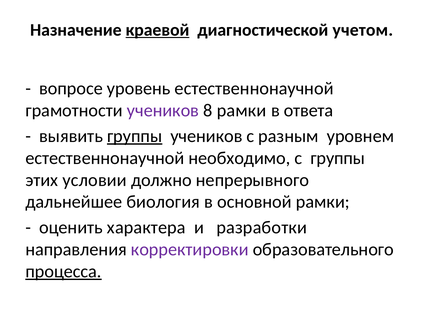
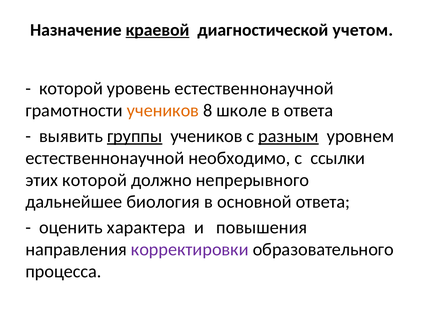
вопросе: вопросе -> которой (71, 89)
учеников colour: purple -> orange (163, 110)
8 рамки: рамки -> школе (242, 110)
разным underline: none -> present (288, 136)
с группы: группы -> ссылки (338, 158)
этих условии: условии -> которой (95, 180)
основной рамки: рамки -> ответа (323, 202)
разработки: разработки -> повышения (262, 228)
процесса underline: present -> none (63, 271)
